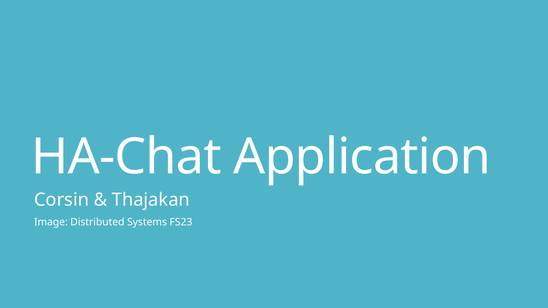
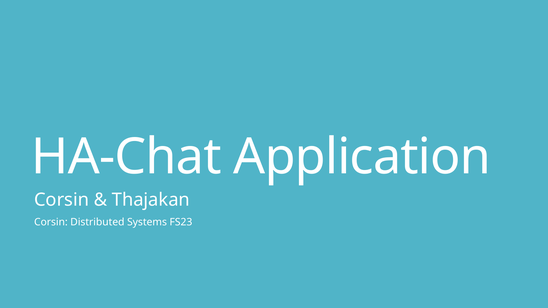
Image: Image -> Corsin (51, 222)
